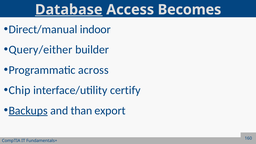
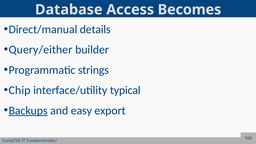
Database underline: present -> none (69, 10)
indoor: indoor -> details (95, 29)
across: across -> strings (93, 70)
certify: certify -> typical (125, 90)
than: than -> easy (81, 111)
